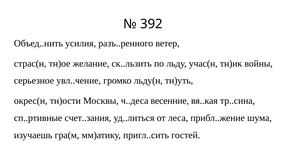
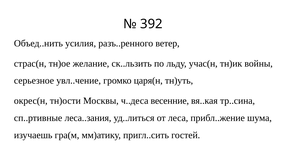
льду(н: льду(н -> царя(н (148, 81)
счет..зания: счет..зания -> леса..зания (88, 118)
